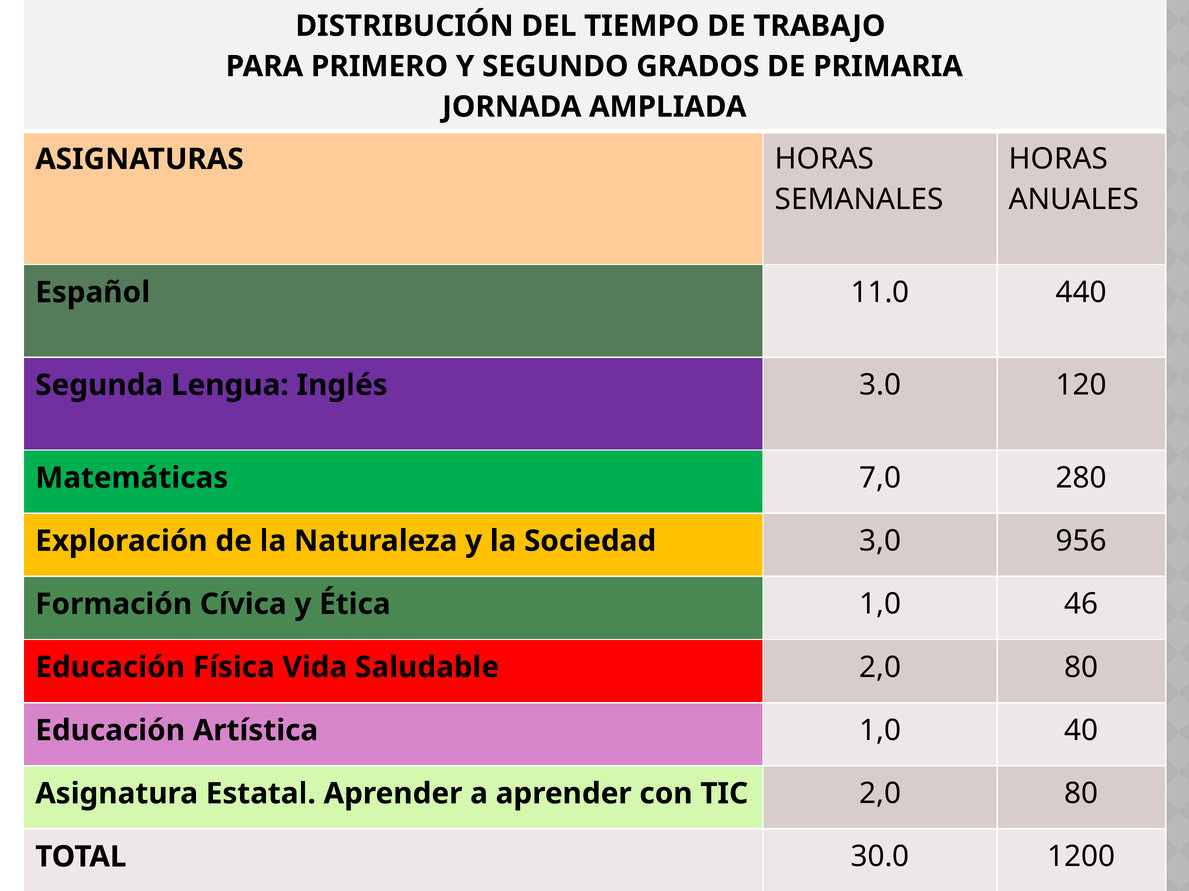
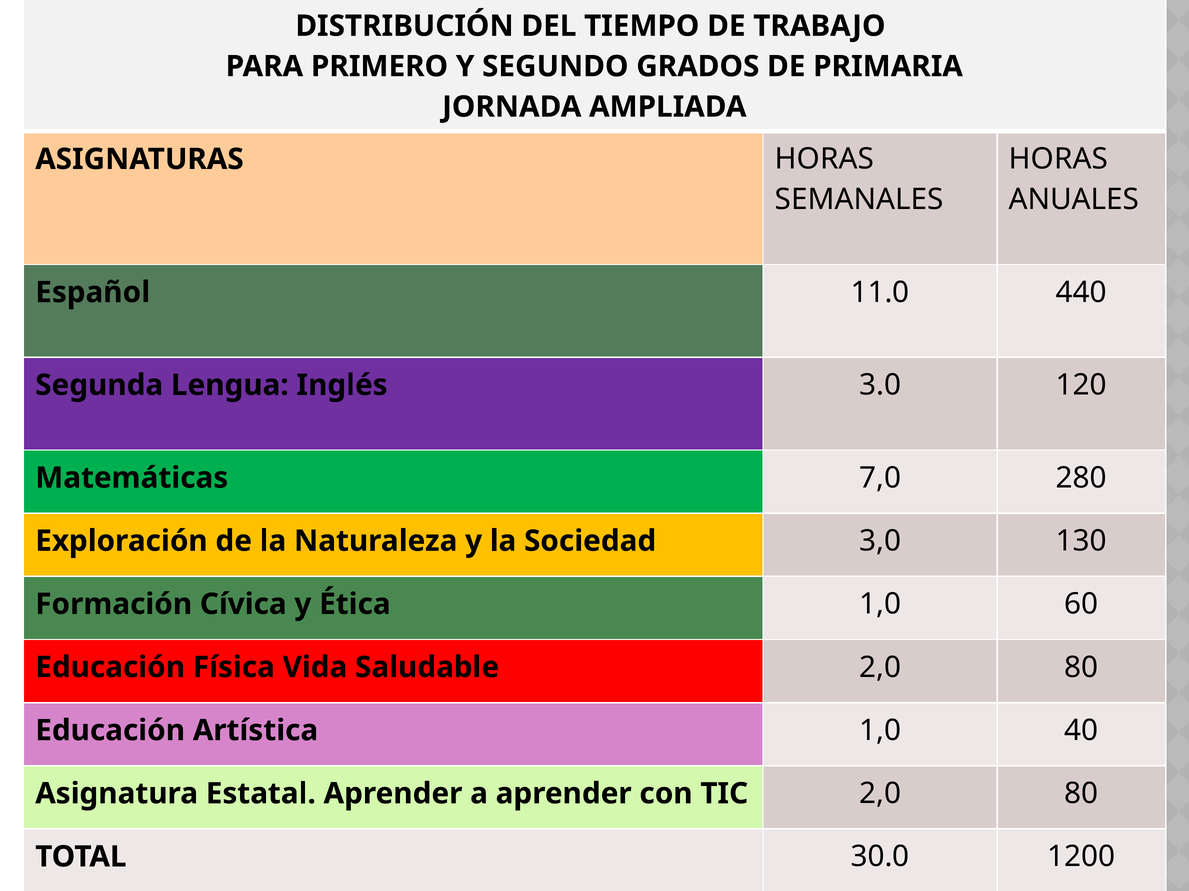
956: 956 -> 130 (1081, 541)
46: 46 -> 60 (1081, 605)
